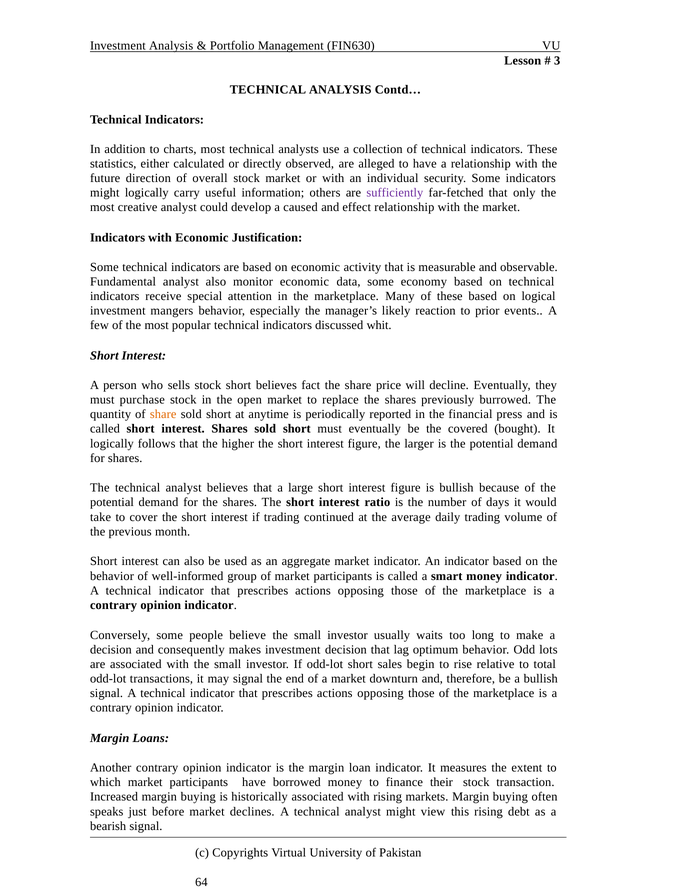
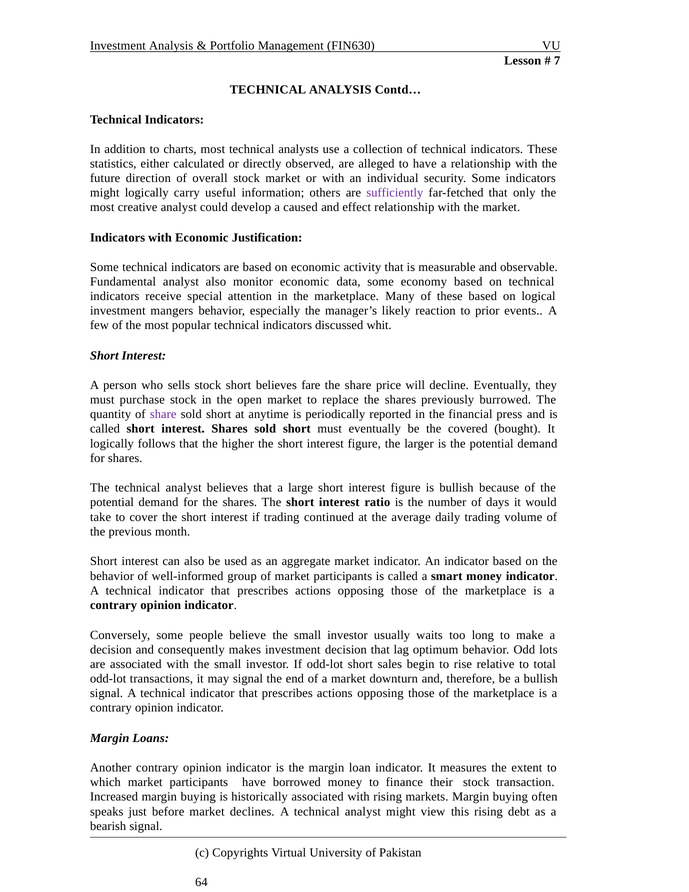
3: 3 -> 7 (557, 60)
fact: fact -> fare (311, 385)
share colour: orange -> purple (163, 414)
